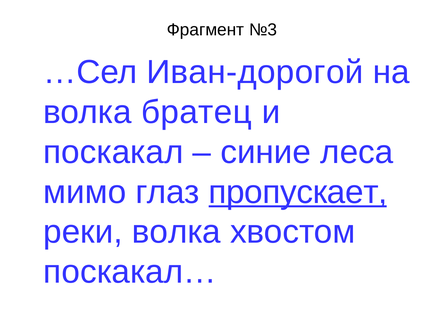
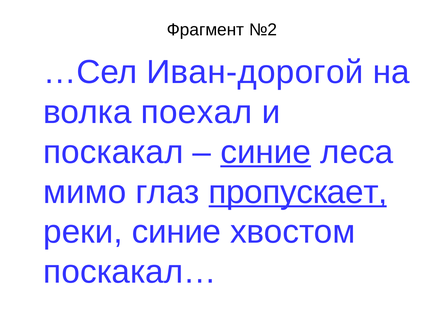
№3: №3 -> №2 (263, 30)
братец: братец -> поехал (196, 112)
синие underline: none -> present (266, 152)
реки волка: волка -> синие (176, 232)
